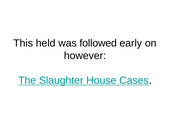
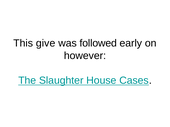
held: held -> give (46, 43)
